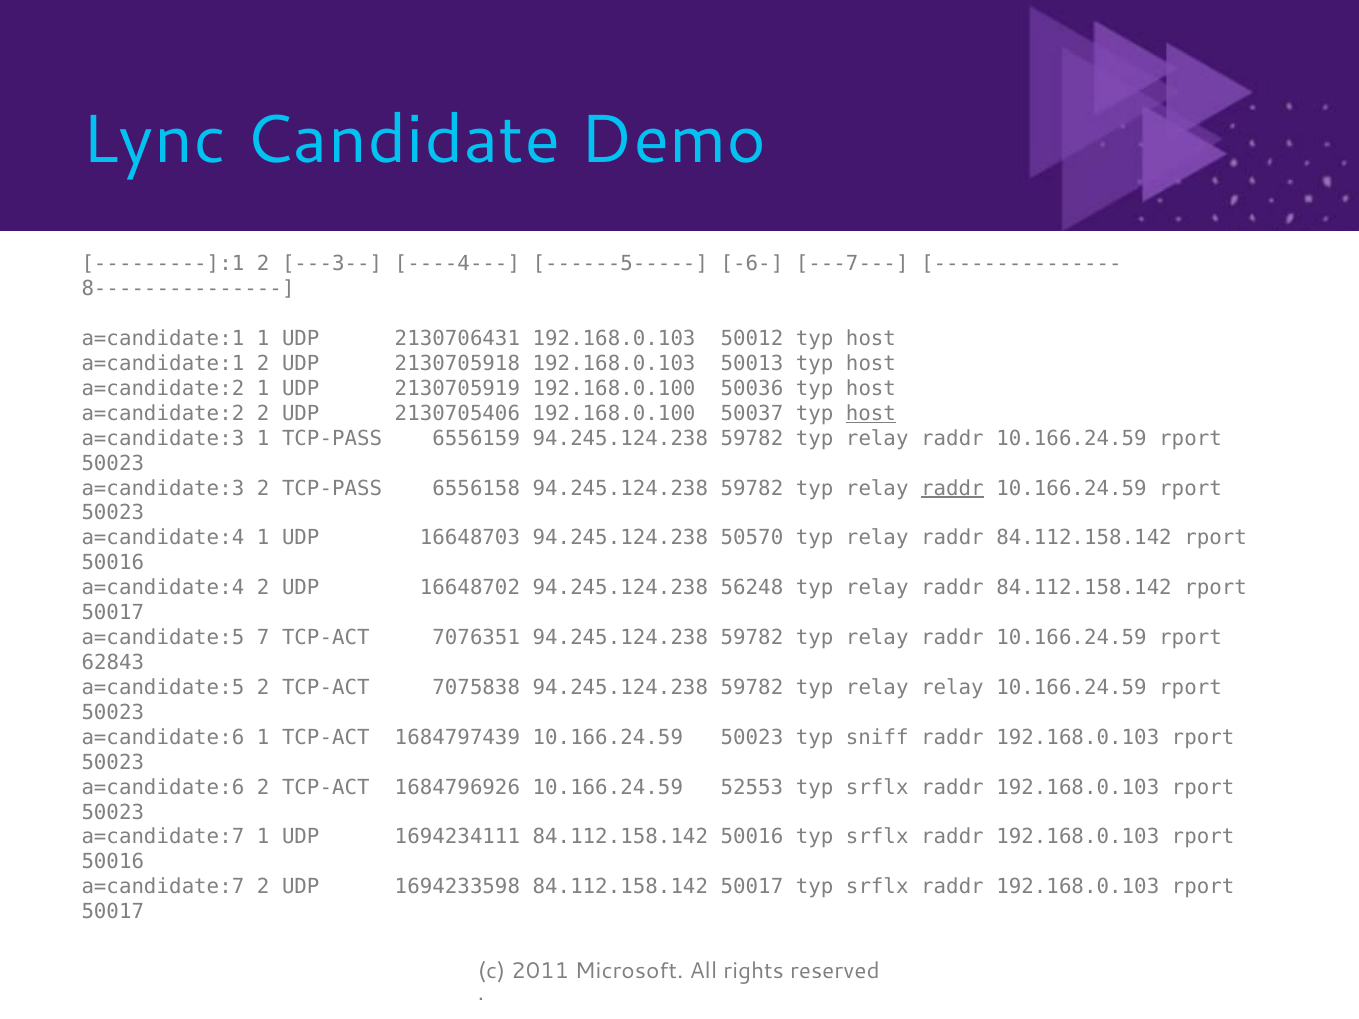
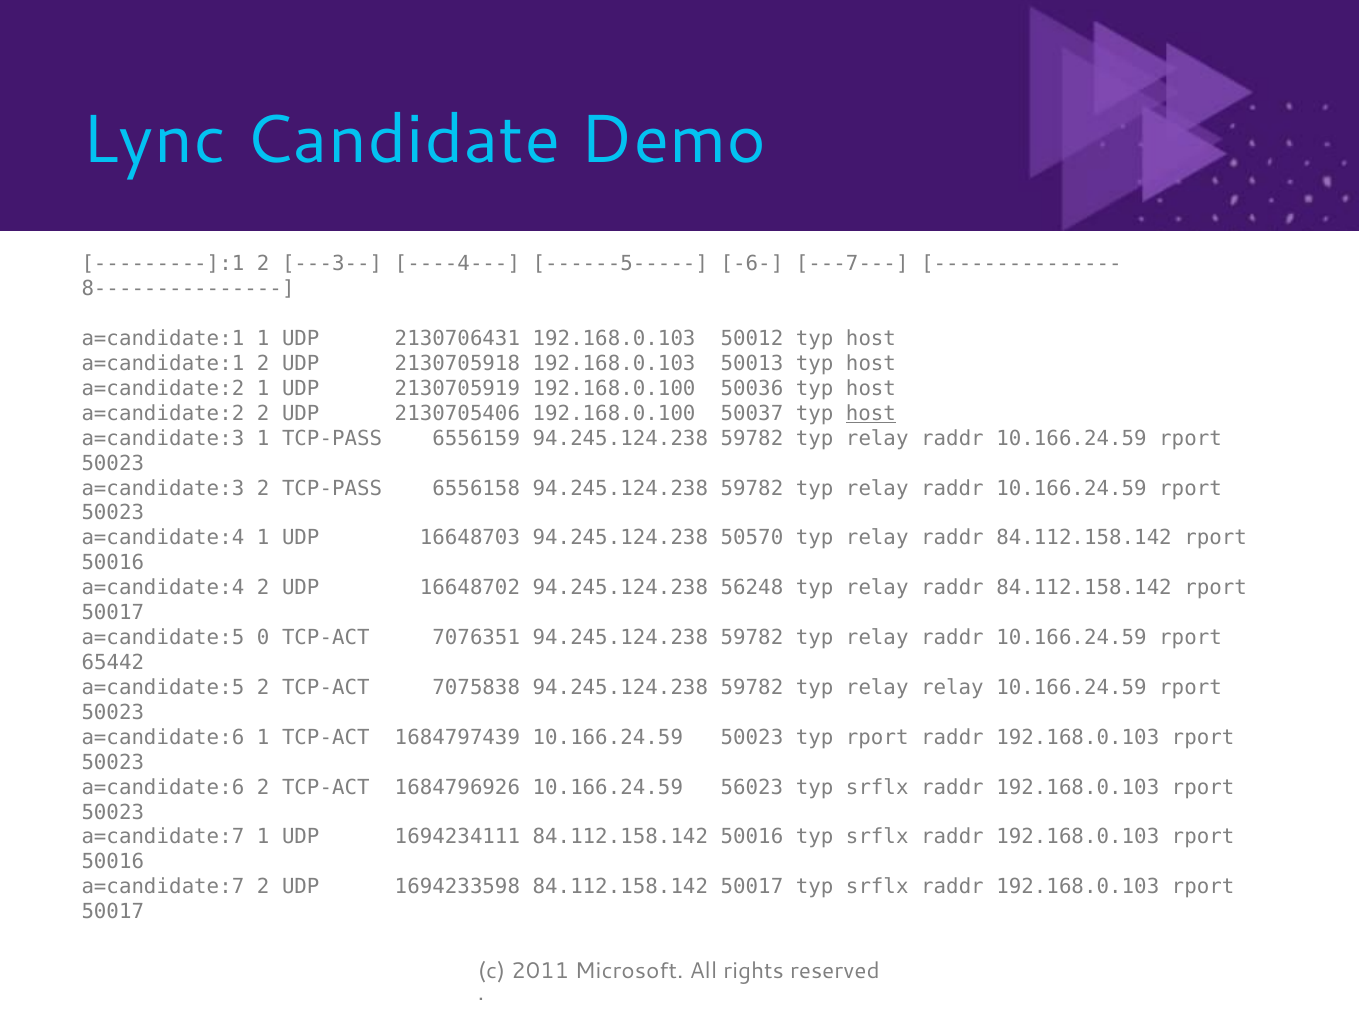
raddr underline: present -> none (952, 488)
7: 7 -> 0 (263, 638)
62843: 62843 -> 65442 (113, 663)
typ sniff: sniff -> rport (877, 738)
52553: 52553 -> 56023 (752, 787)
